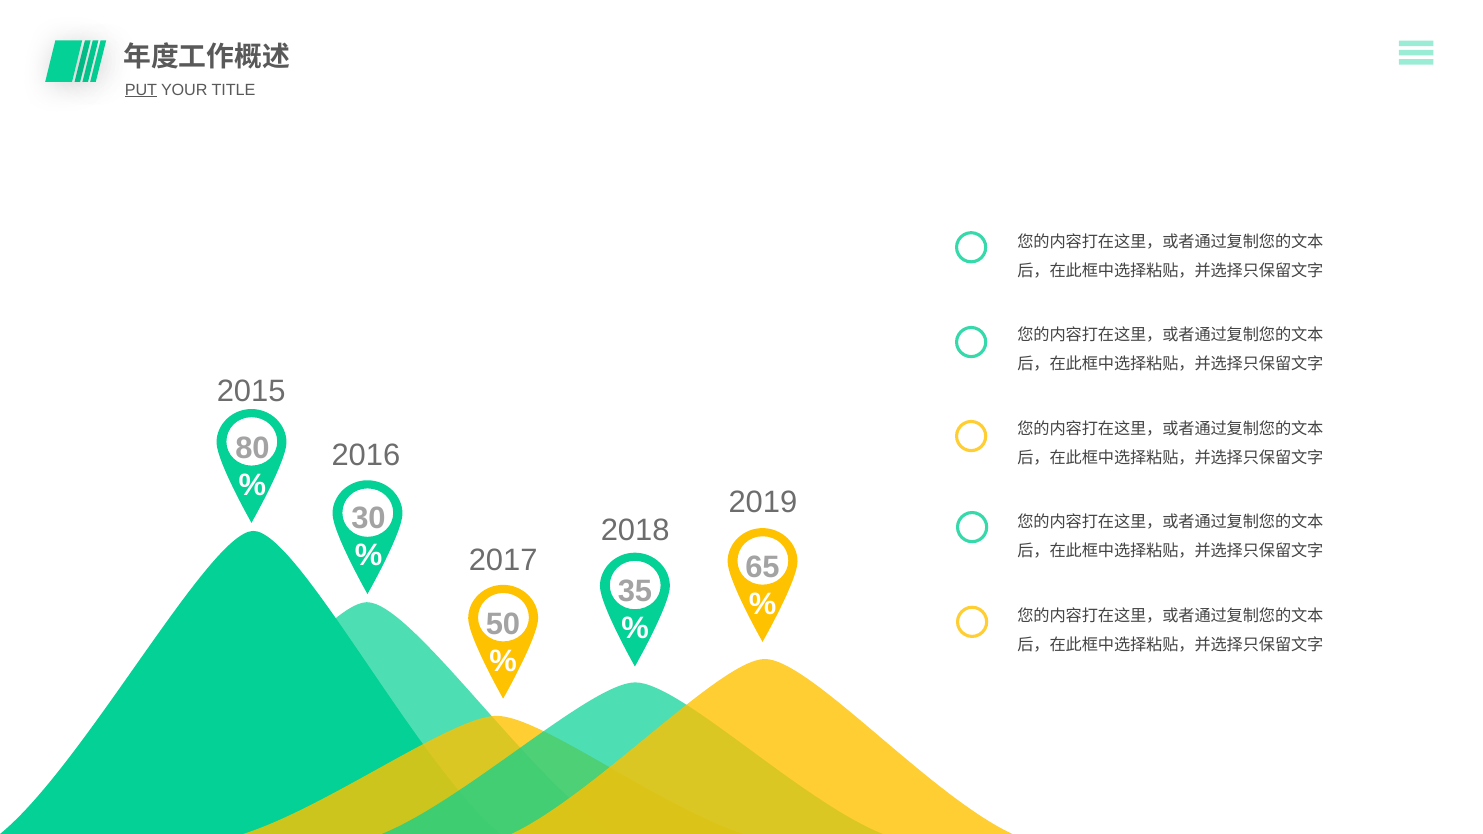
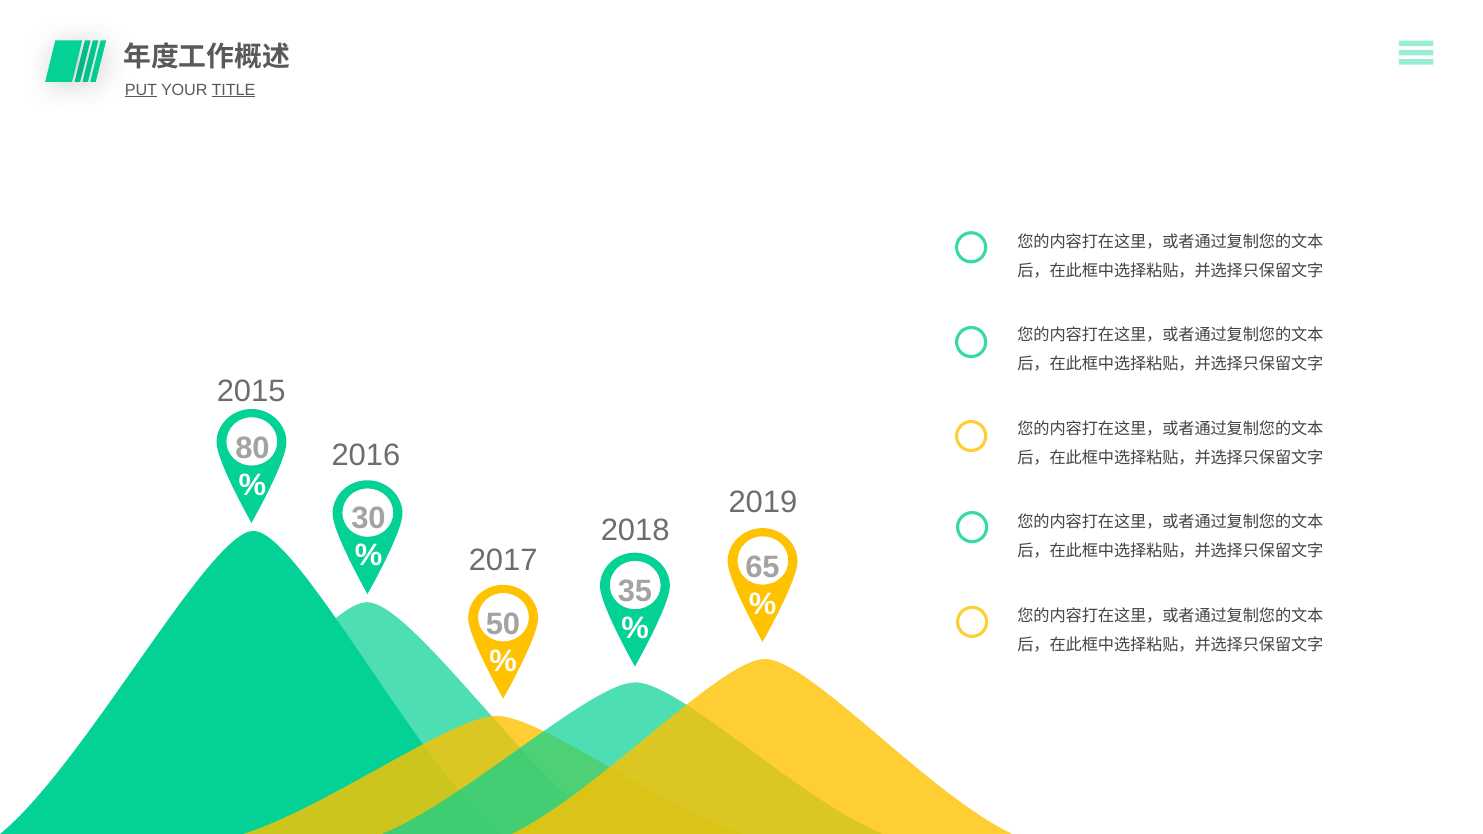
TITLE underline: none -> present (234, 90)
